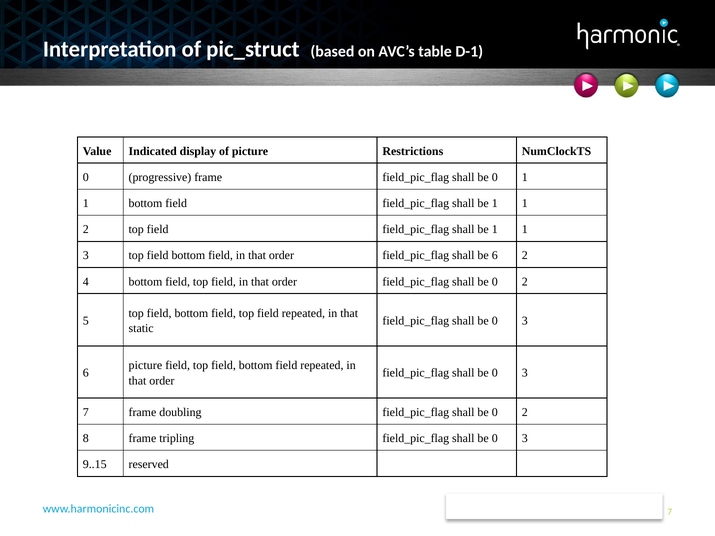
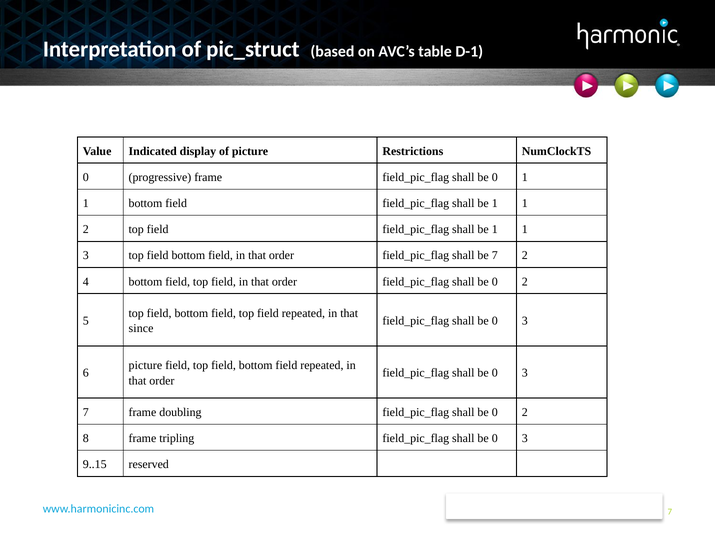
be 6: 6 -> 7 (495, 256)
static: static -> since (141, 329)
